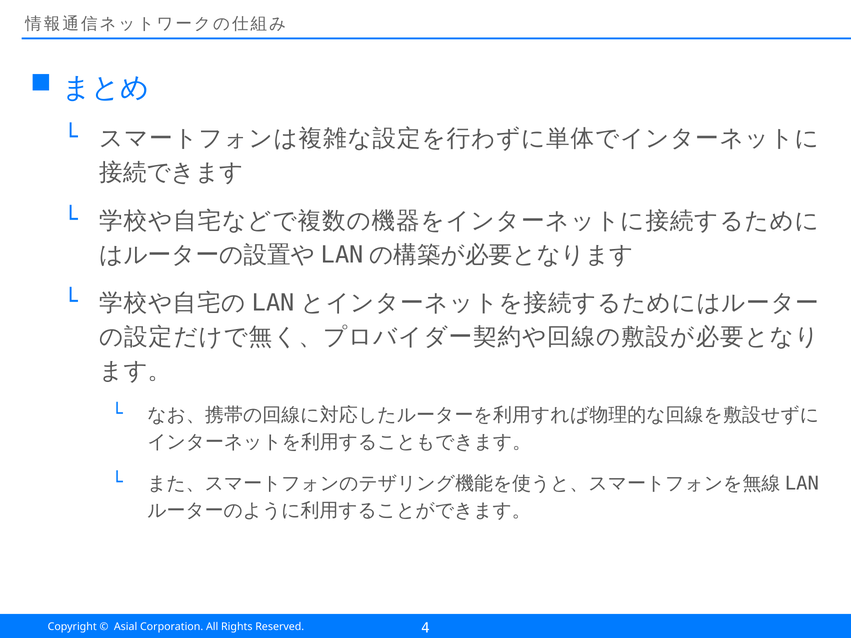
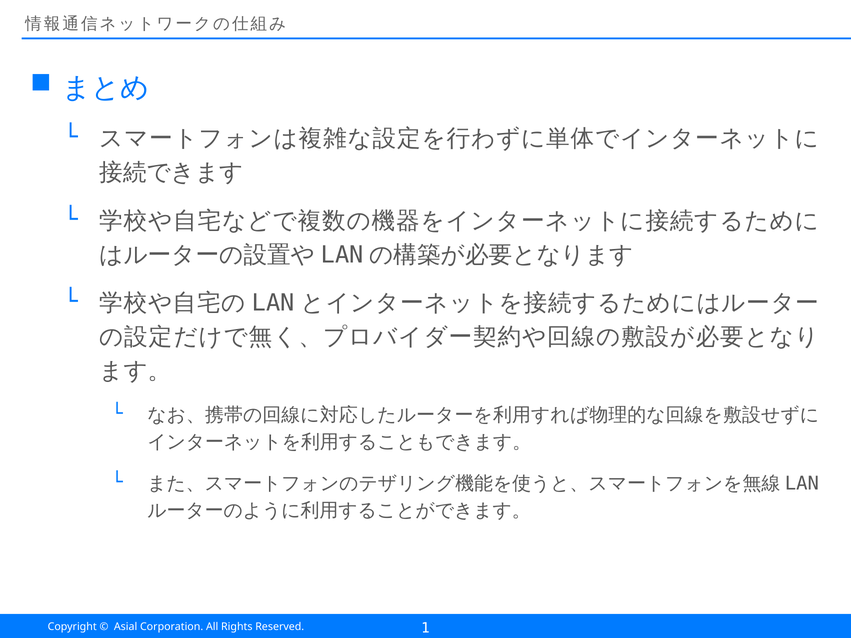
4: 4 -> 1 (426, 628)
